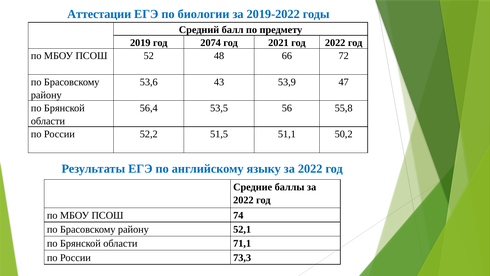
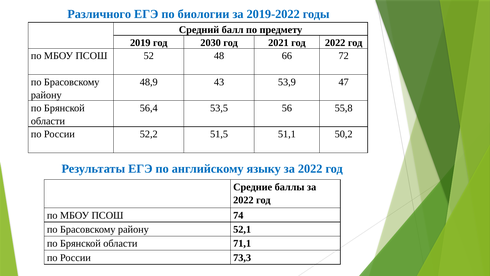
Аттестации: Аттестации -> Различного (99, 14)
2074: 2074 -> 2030 (211, 43)
53,6: 53,6 -> 48,9 (149, 82)
